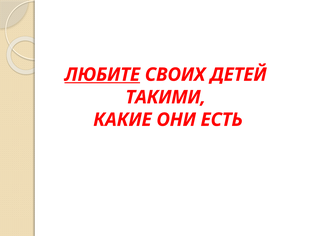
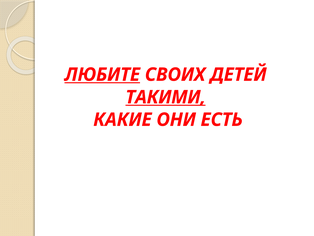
ТАКИМИ underline: none -> present (166, 97)
